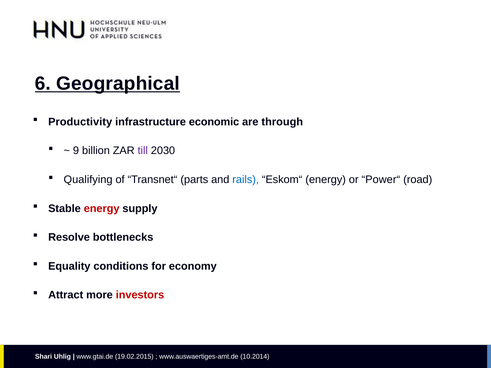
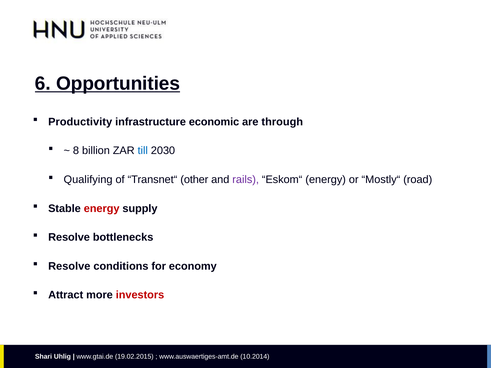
Geographical: Geographical -> Opportunities (118, 84)
9: 9 -> 8 (76, 151)
till colour: purple -> blue (143, 151)
parts: parts -> other (194, 180)
rails colour: blue -> purple (246, 180)
Power“: Power“ -> Mostly“ (381, 180)
Equality: Equality -> Resolve (69, 266)
